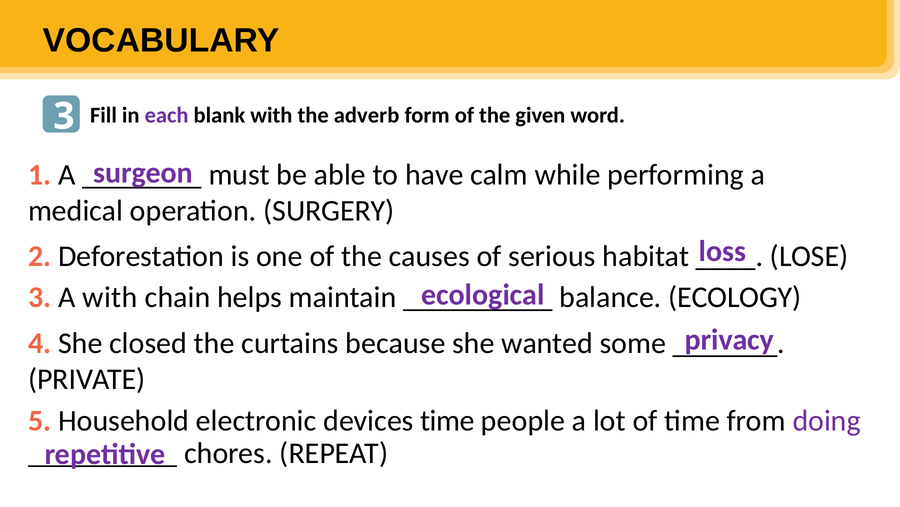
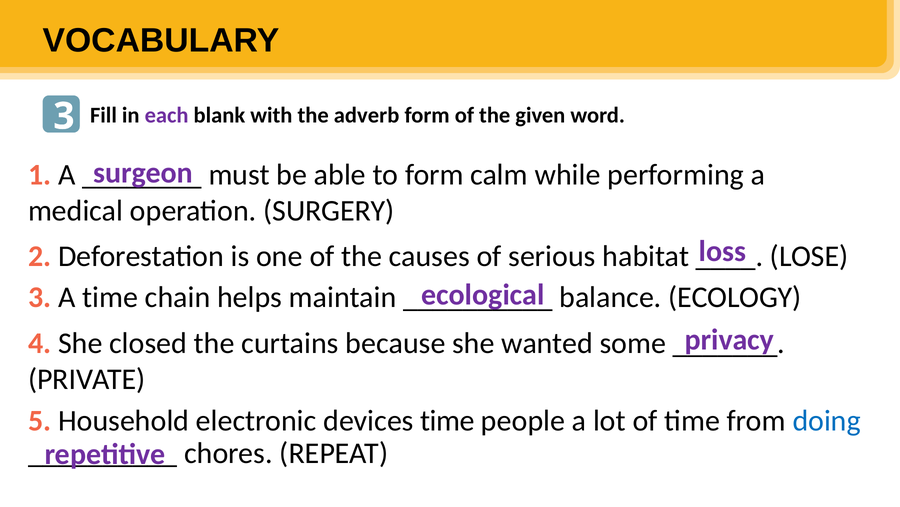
to have: have -> form (434, 174)
A with: with -> time (110, 297)
doing colour: purple -> blue (827, 420)
